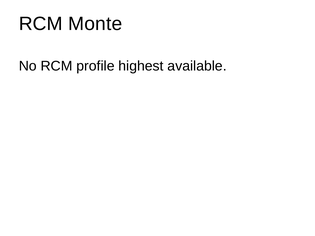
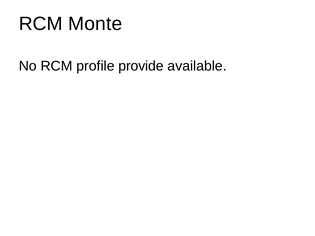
highest: highest -> provide (141, 66)
